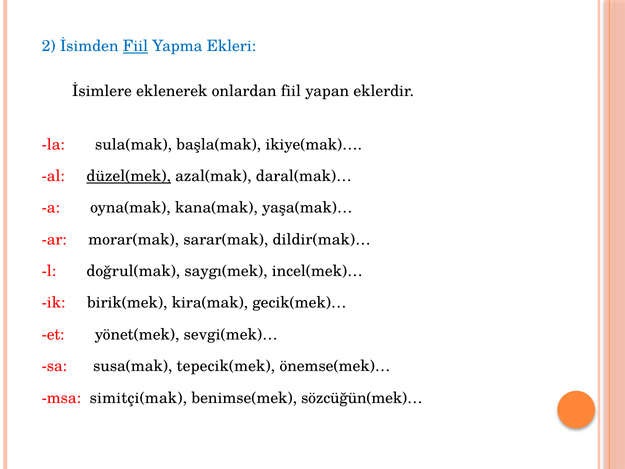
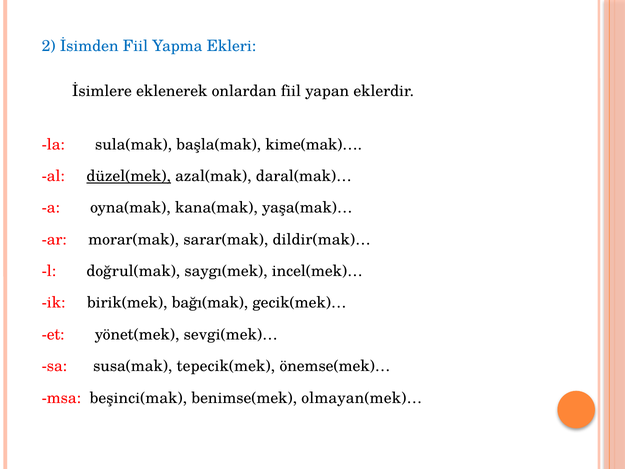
Fiil underline: present -> none (135, 46)
ikiye(mak)…: ikiye(mak)… -> kime(mak)… (314, 144)
kira(mak: kira(mak -> bağı(mak (210, 303)
simitçi(mak: simitçi(mak -> beşinci(mak (138, 398)
sözcüğün(mek)…: sözcüğün(mek)… -> olmayan(mek)… (362, 398)
